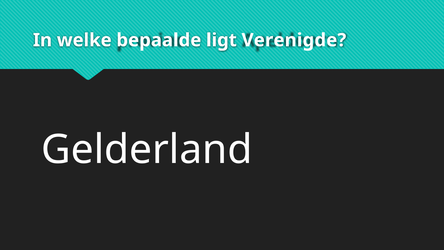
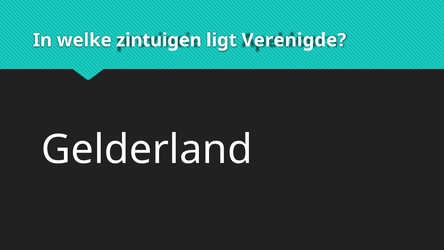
bepaalde: bepaalde -> zintuigen (159, 40)
